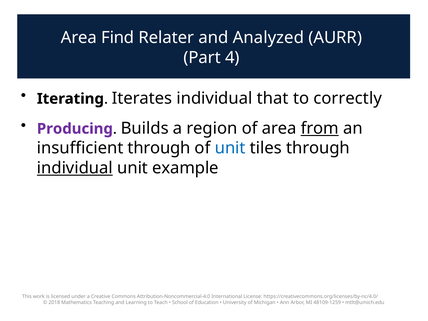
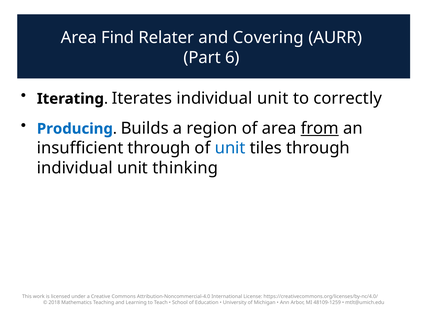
Analyzed: Analyzed -> Covering (268, 38)
4: 4 -> 6 (232, 58)
Iterates individual that: that -> unit (273, 98)
Producing colour: purple -> blue (75, 129)
individual underline: present -> none (75, 168)
example: example -> thinking (185, 168)
